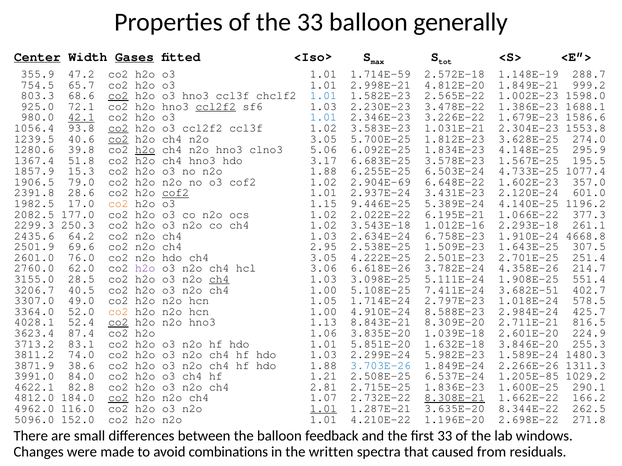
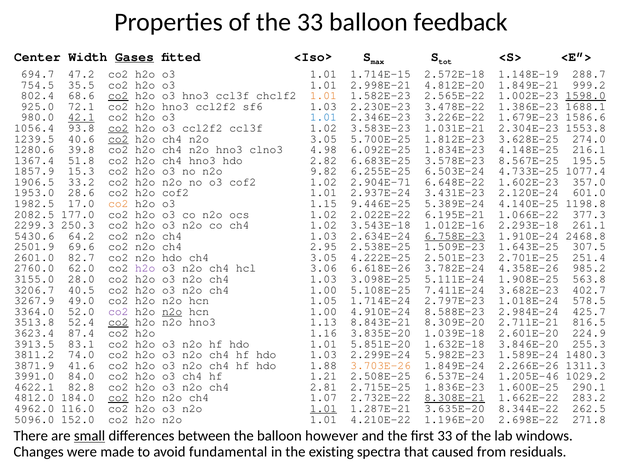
generally: generally -> feedback (461, 22)
Center underline: present -> none (37, 57)
355.9: 355.9 -> 694.7 (38, 74)
1.714E-59: 1.714E-59 -> 1.714E-15 (381, 74)
65.7: 65.7 -> 35.5 (81, 85)
803.3: 803.3 -> 802.4 (38, 96)
1.01 colour: blue -> orange (323, 96)
1598.0 underline: none -> present (586, 96)
ccl2f2 underline: present -> none (216, 107)
h2o underline: present -> none (145, 150)
5.06: 5.06 -> 4.98 (323, 150)
295.9: 295.9 -> 216.1 (589, 150)
3.17: 3.17 -> 2.82 (323, 161)
1.567E-25: 1.567E-25 -> 8.567E-25 (529, 161)
n2o 1.88: 1.88 -> 9.82 (323, 171)
79.0: 79.0 -> 33.2 (81, 182)
2.904E-69: 2.904E-69 -> 2.904E-71 (381, 182)
2391.8: 2391.8 -> 1953.0 (34, 193)
cof2 underline: present -> none (175, 193)
1196.2: 1196.2 -> 1198.8 (586, 204)
2435.6: 2435.6 -> 5430.6 (34, 236)
6.758E-23 underline: none -> present (455, 236)
4668.8: 4668.8 -> 2468.8 (586, 236)
76.0: 76.0 -> 82.7 (81, 258)
214.7: 214.7 -> 985.2 (589, 269)
28.5: 28.5 -> 28.0 (81, 279)
ch4 underline: present -> none (219, 279)
551.4: 551.4 -> 563.8 (589, 279)
3.682E-51: 3.682E-51 -> 3.682E-23 (529, 290)
3307.0: 3307.0 -> 3267.9 (34, 301)
co2 colour: orange -> purple (118, 312)
n2o underline: none -> present (172, 312)
4028.1: 4028.1 -> 3513.8 (34, 323)
1.06: 1.06 -> 1.16 (323, 333)
3713.2: 3713.2 -> 3913.5 (34, 344)
38.6: 38.6 -> 41.6 (81, 366)
3.703E-26 colour: blue -> orange (381, 366)
1.205E-85: 1.205E-85 -> 1.205E-46 (529, 377)
166.2: 166.2 -> 283.2 (589, 398)
small underline: none -> present (90, 436)
feedback: feedback -> however (332, 436)
combinations: combinations -> fundamental (228, 452)
written: written -> existing (331, 452)
